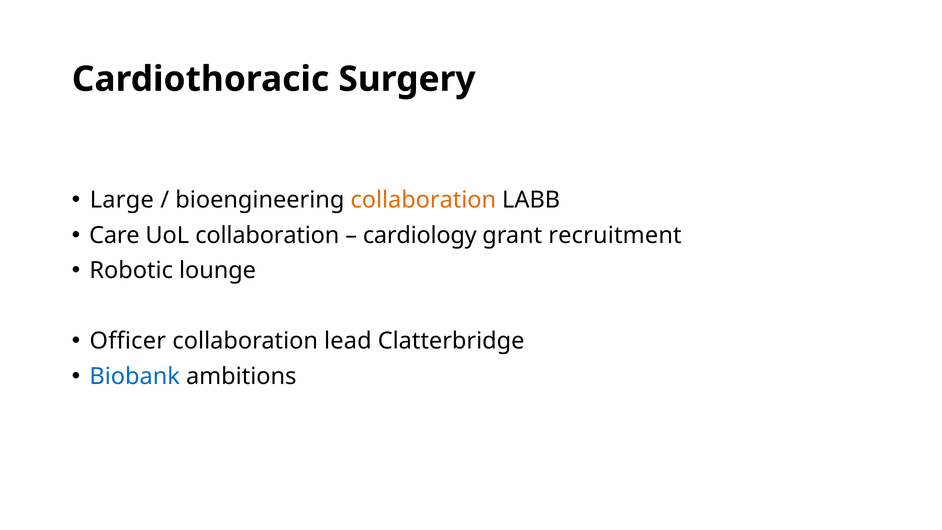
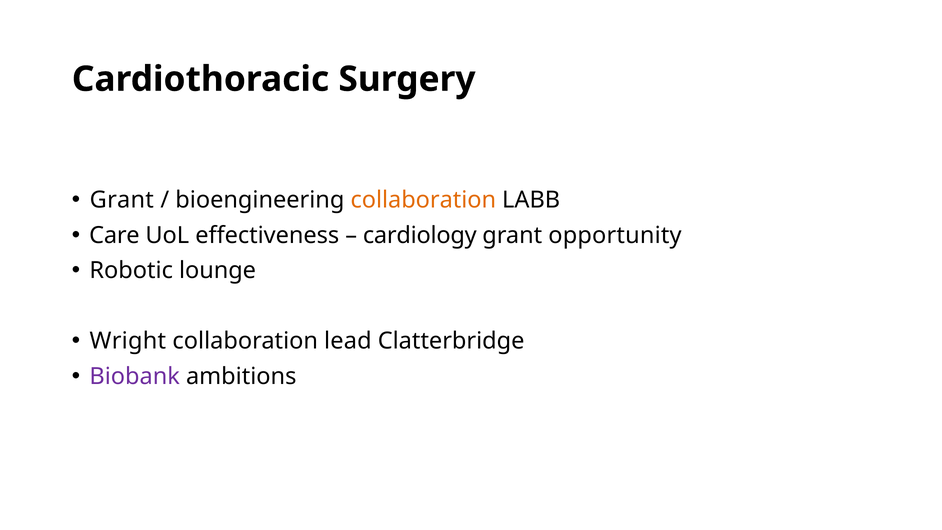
Large: Large -> Grant (122, 200)
UoL collaboration: collaboration -> effectiveness (267, 235)
recruitment: recruitment -> opportunity (615, 235)
Officer: Officer -> Wright (128, 341)
Biobank colour: blue -> purple (135, 376)
